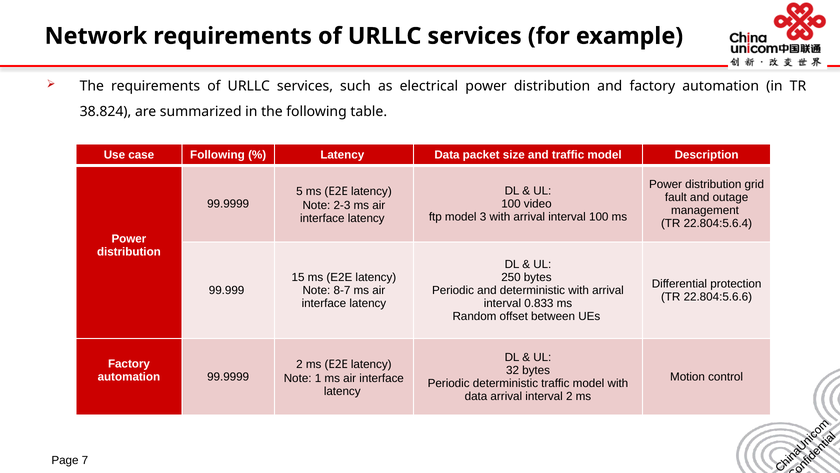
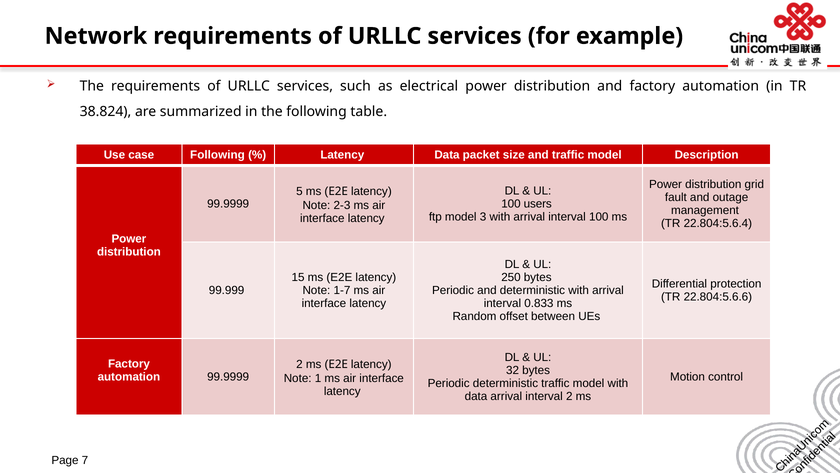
video: video -> users (538, 204)
8-7: 8-7 -> 1-7 (342, 290)
